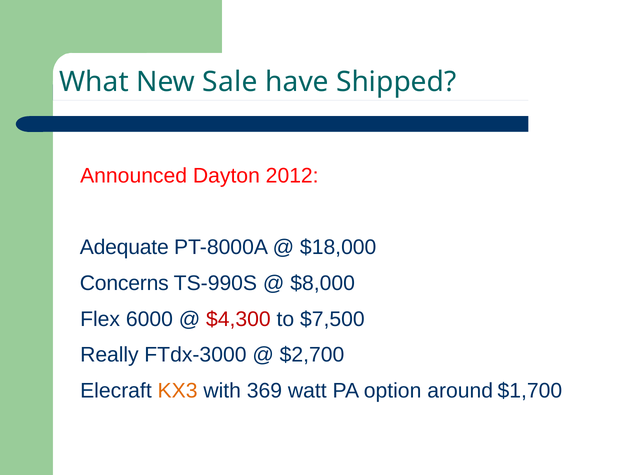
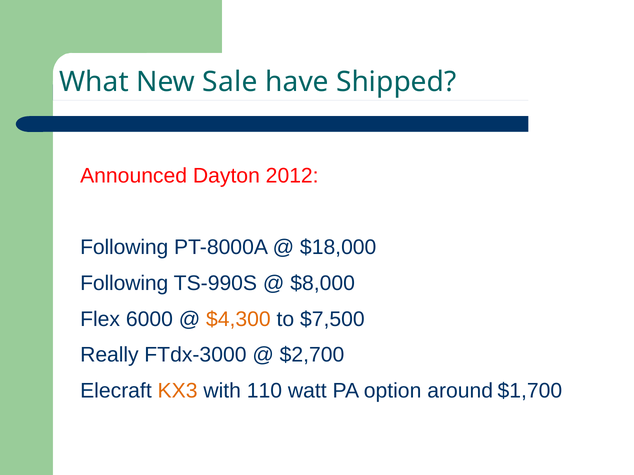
Adequate: Adequate -> Following (124, 248)
Concerns: Concerns -> Following (124, 284)
$4,300 colour: red -> orange (238, 319)
369: 369 -> 110 (264, 391)
